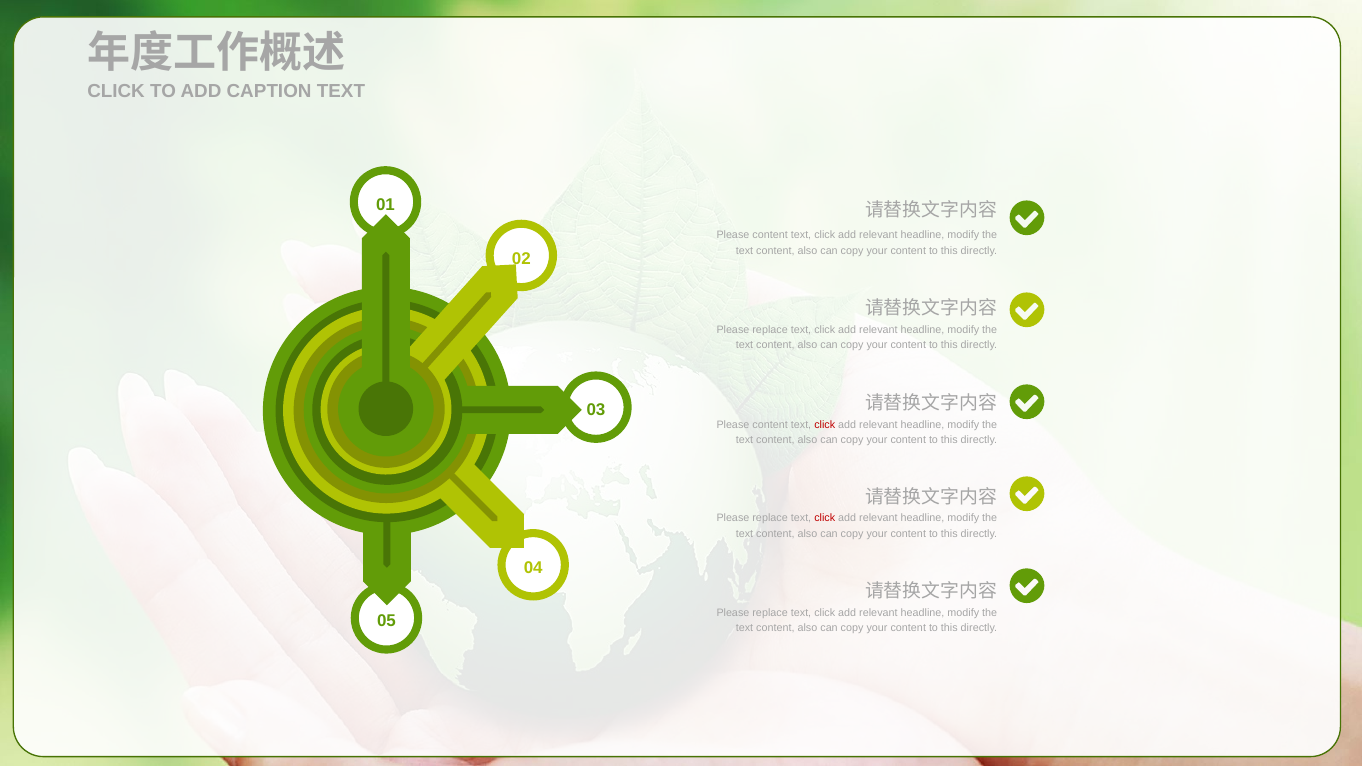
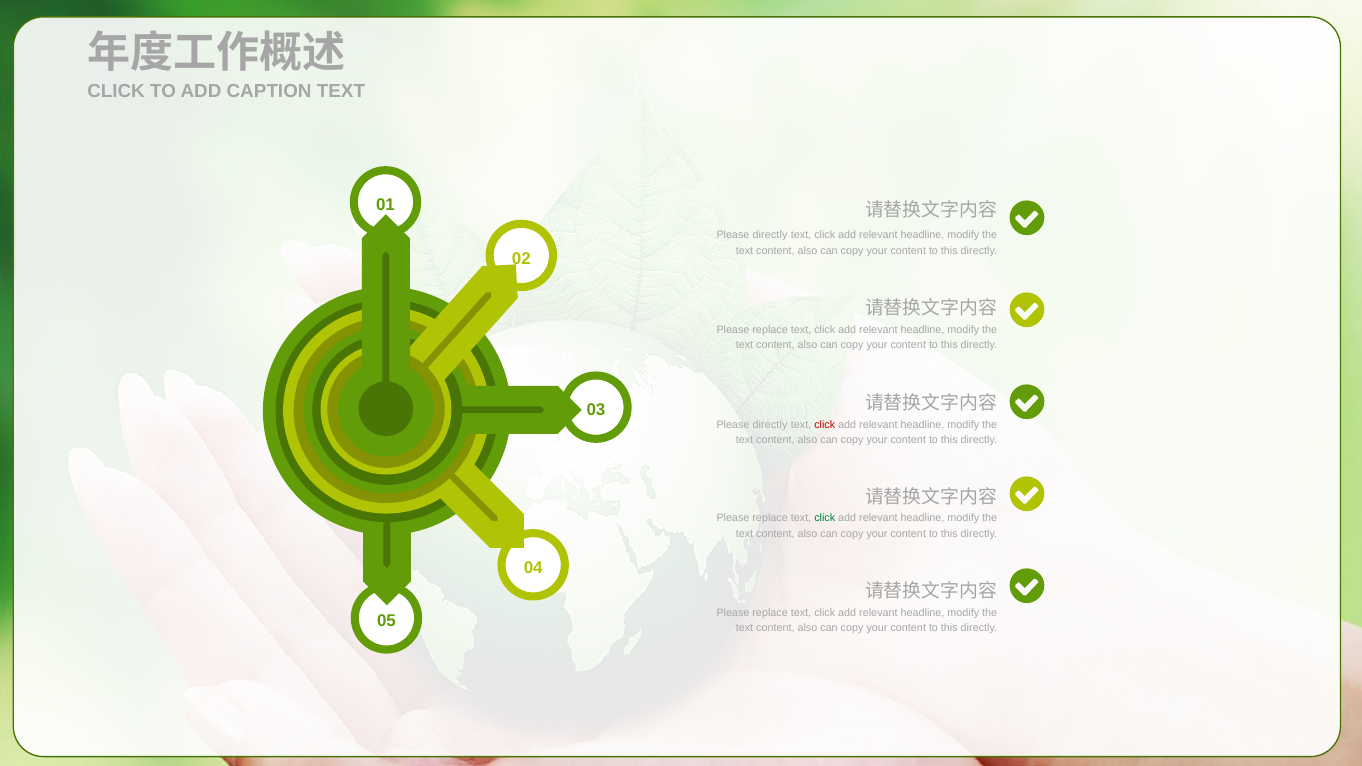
content: content -> directly (770, 235)
content: content -> directly (770, 425)
click colour: red -> green (825, 518)
